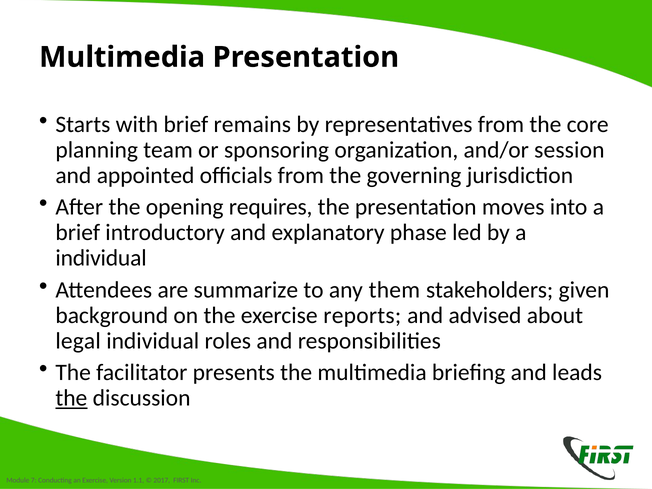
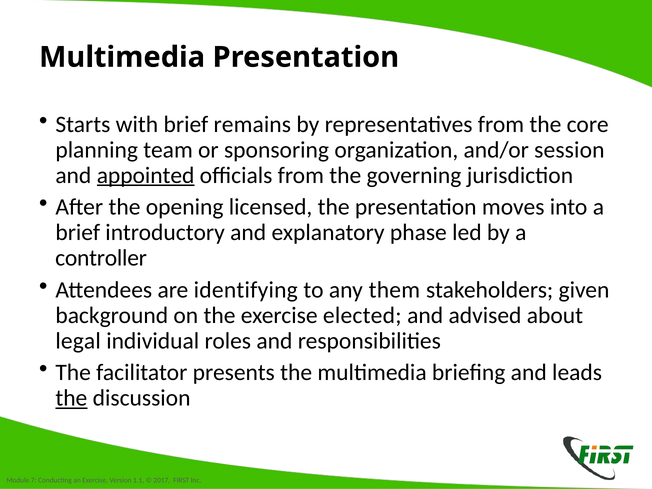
appointed underline: none -> present (146, 175)
requires: requires -> licensed (271, 207)
individual: individual -> controller (101, 258)
summarize: summarize -> identifying (246, 290)
reports: reports -> elected (362, 315)
